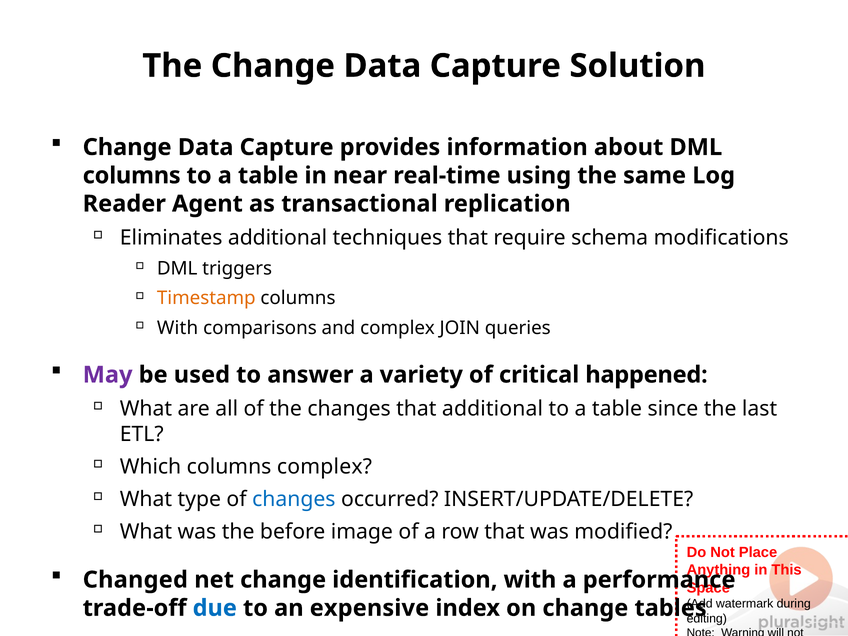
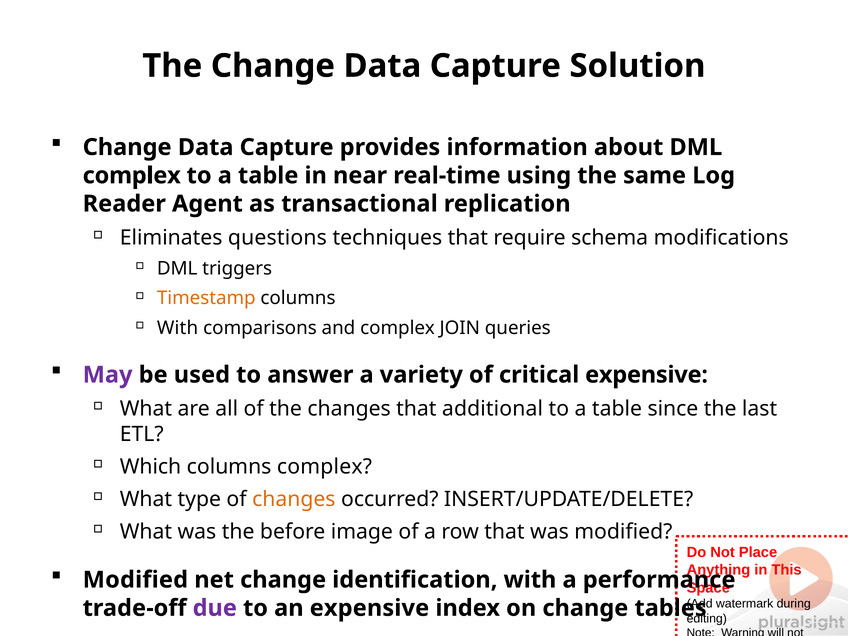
columns: columns -> complex (132, 176)
Eliminates additional: additional -> questions (277, 238)
critical happened: happened -> expensive (647, 375)
changes colour: blue -> orange (294, 499)
Changed: Changed -> Modified (135, 580)
due colour: blue -> purple (215, 608)
